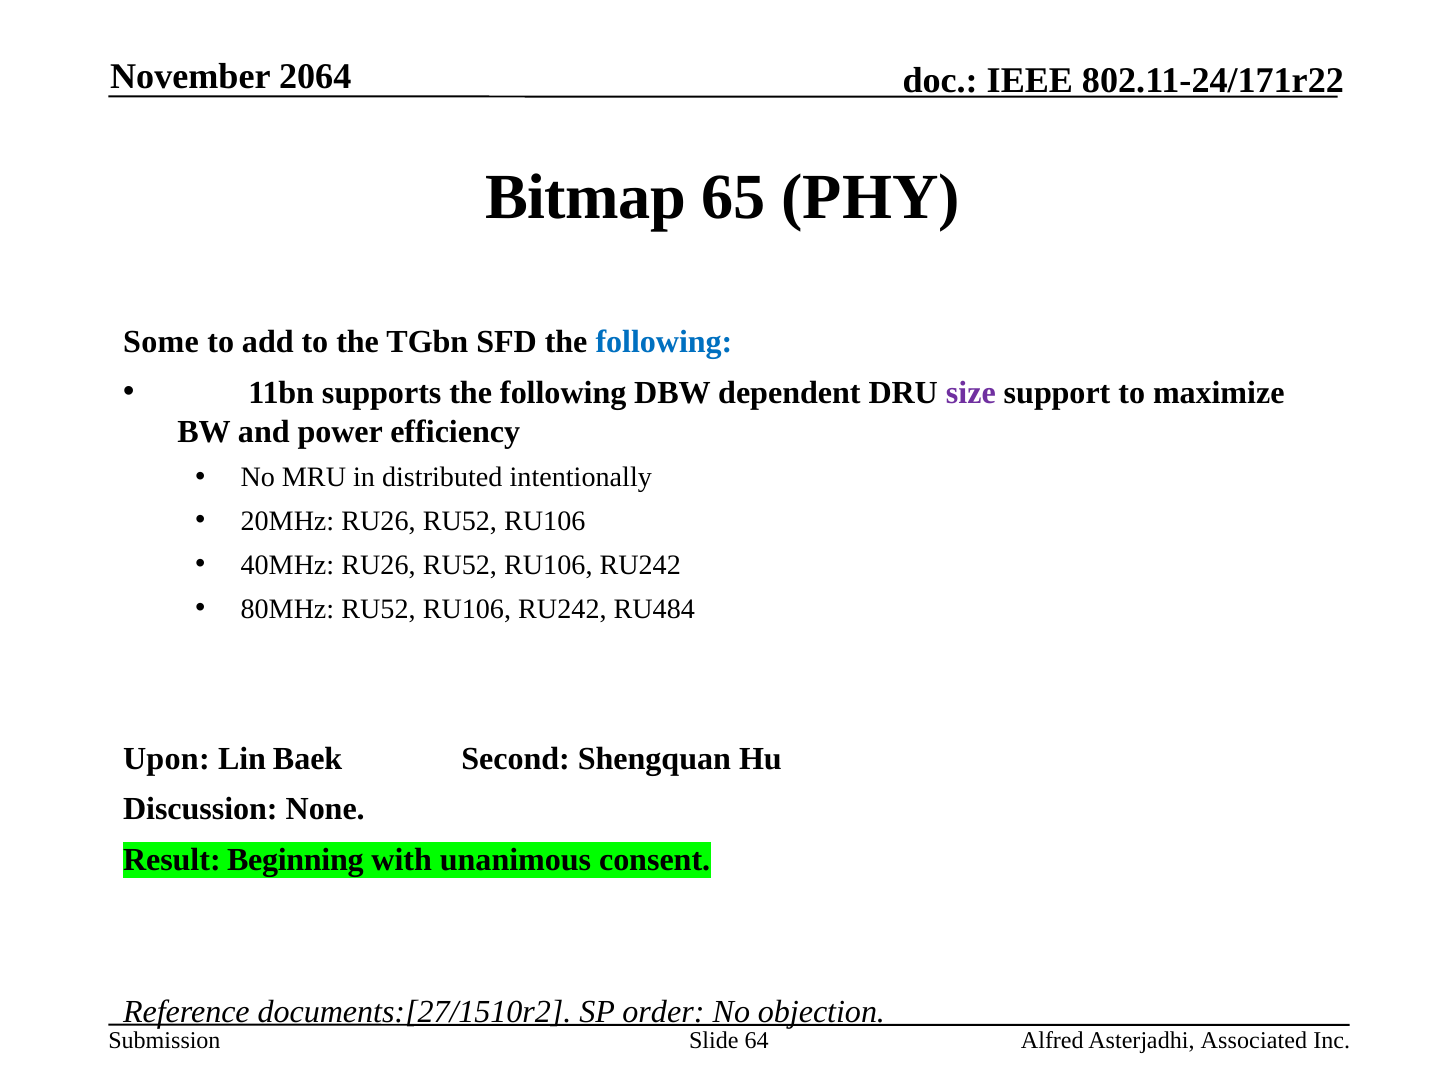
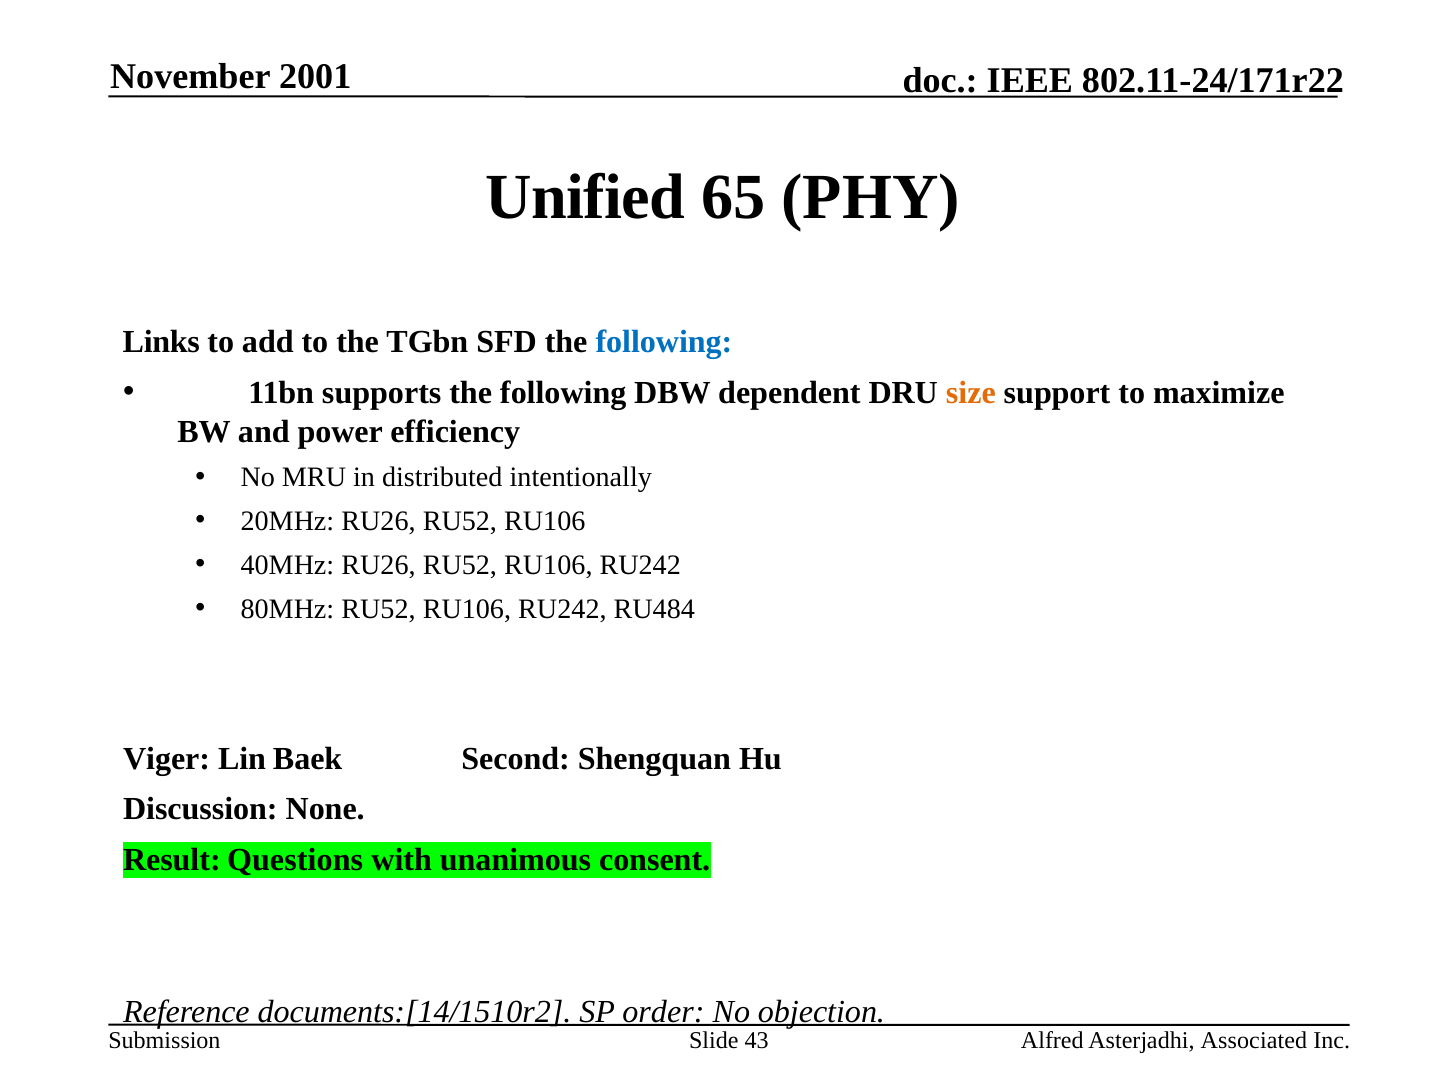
2064: 2064 -> 2001 (315, 77)
Bitmap: Bitmap -> Unified (585, 197)
Some: Some -> Links (161, 342)
size colour: purple -> orange (971, 393)
Upon: Upon -> Viger (167, 758)
Beginning: Beginning -> Questions (295, 859)
documents:[27/1510r2: documents:[27/1510r2 -> documents:[14/1510r2 (414, 1011)
64: 64 -> 43 (757, 1040)
